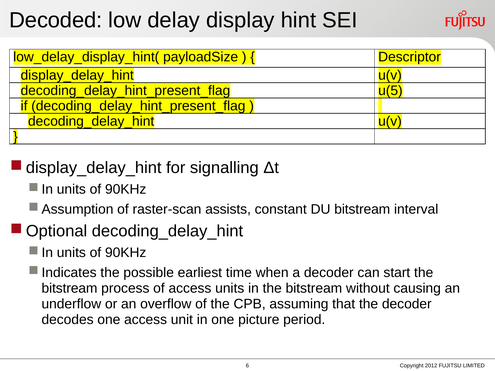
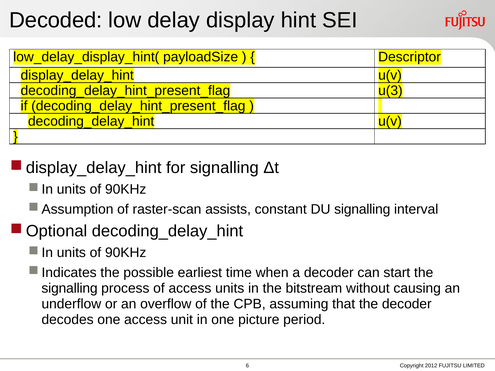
u(5: u(5 -> u(3 (390, 91)
DU bitstream: bitstream -> signalling (362, 209)
bitstream: bitstream -> signalling (70, 288)
